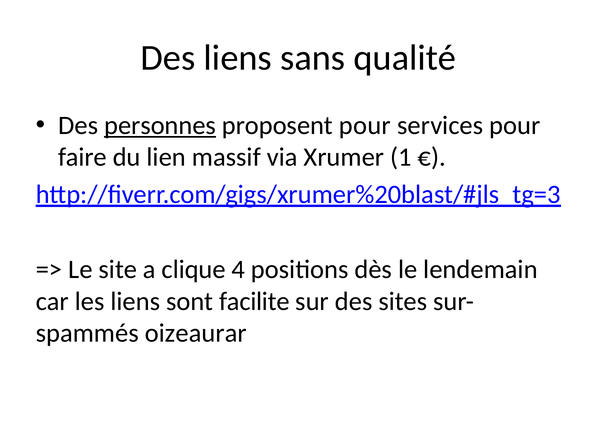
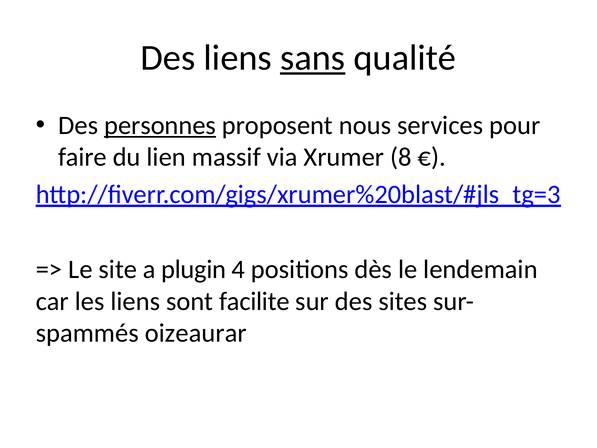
sans underline: none -> present (313, 58)
proposent pour: pour -> nous (365, 125)
1: 1 -> 8 (401, 157)
clique: clique -> plugin (194, 269)
